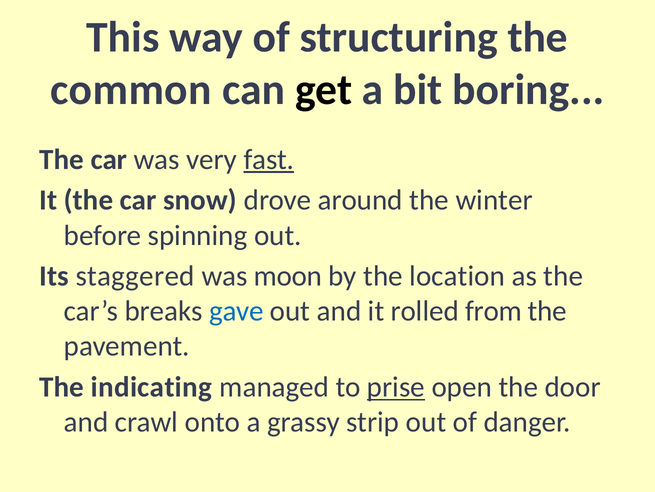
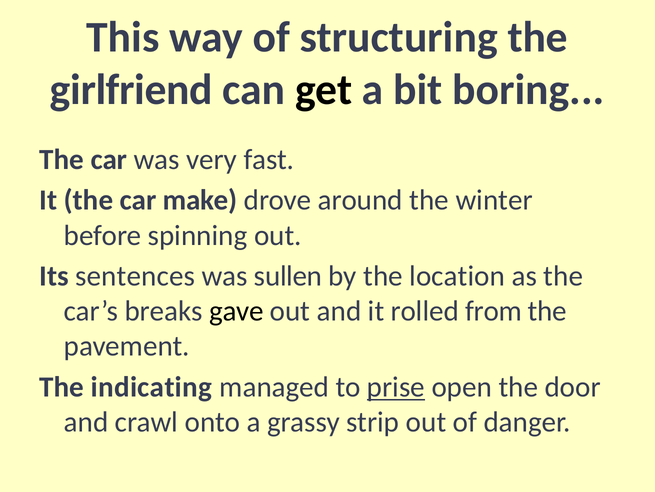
common: common -> girlfriend (131, 90)
fast underline: present -> none (269, 159)
snow: snow -> make (200, 200)
staggered: staggered -> sentences (135, 276)
moon: moon -> sullen (288, 276)
gave colour: blue -> black (236, 311)
